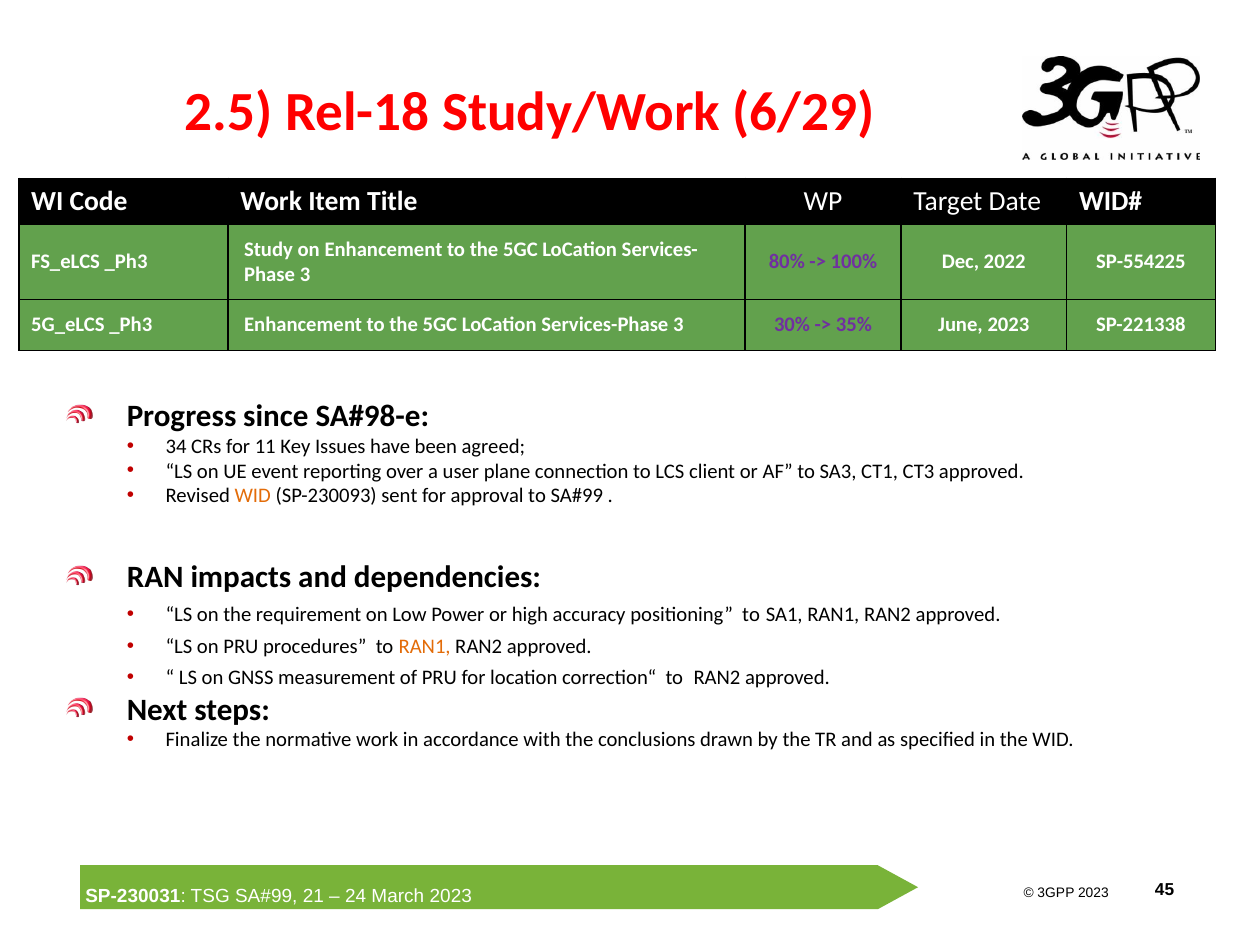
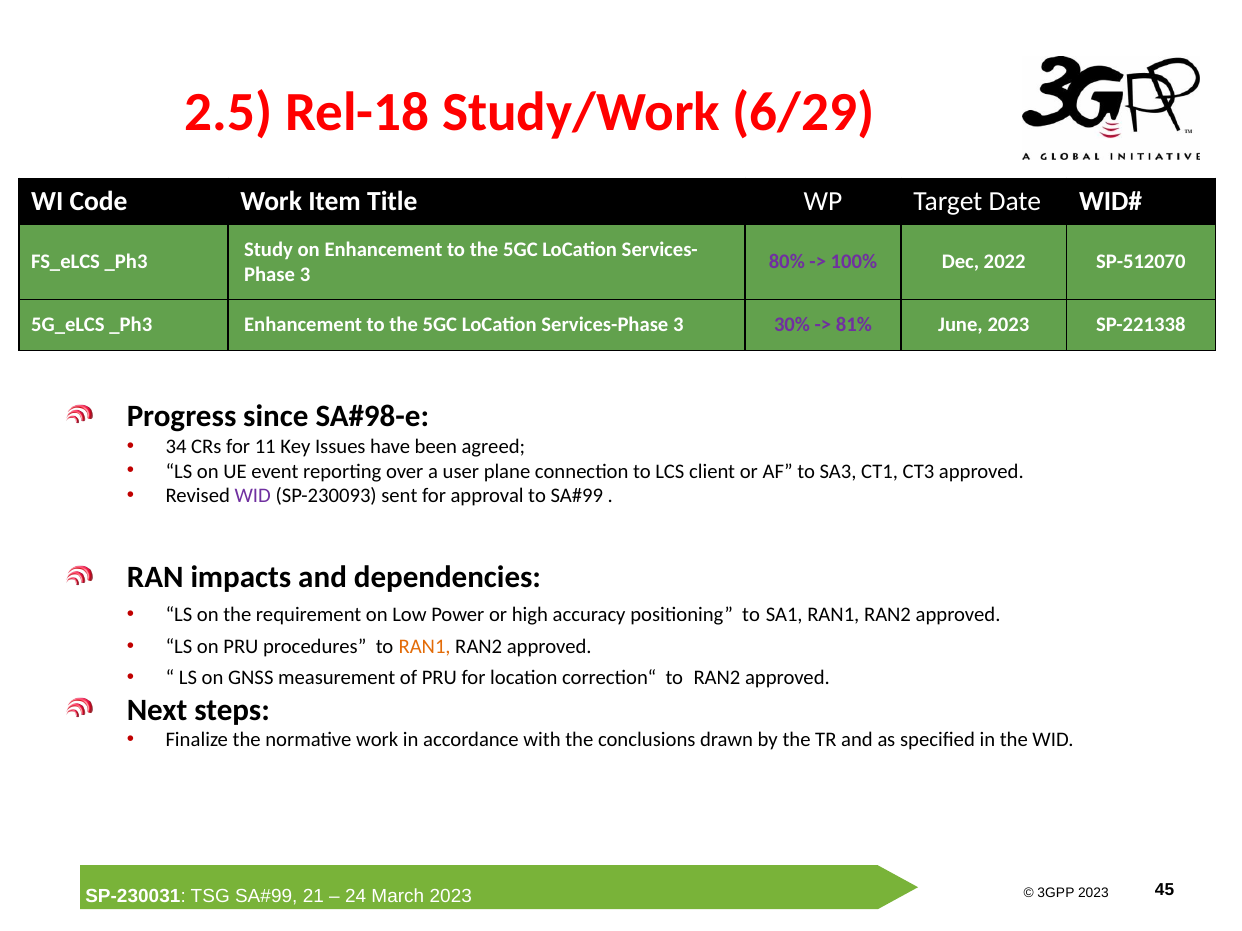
SP-554225: SP-554225 -> SP-512070 (1141, 262)
35%: 35% -> 81% (854, 325)
WID colour: orange -> purple (253, 496)
